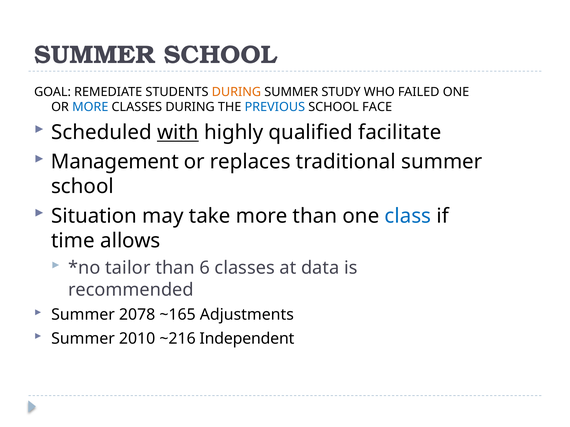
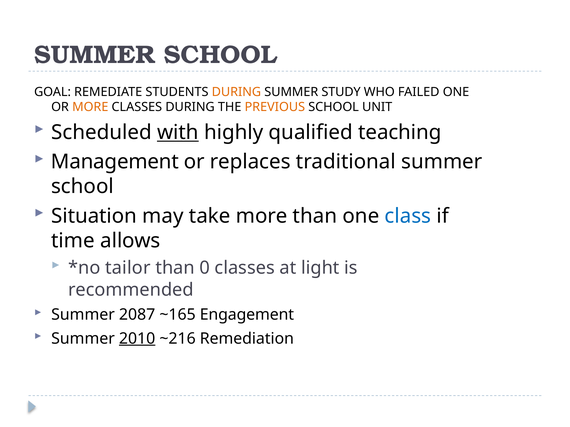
MORE colour: blue -> orange (90, 107)
PREVIOUS colour: blue -> orange (275, 107)
FACE: FACE -> UNIT (377, 107)
facilitate: facilitate -> teaching (400, 132)
6: 6 -> 0 (205, 268)
data: data -> light (320, 268)
2078: 2078 -> 2087 (137, 315)
Adjustments: Adjustments -> Engagement (247, 315)
2010 underline: none -> present (137, 339)
Independent: Independent -> Remediation (247, 339)
